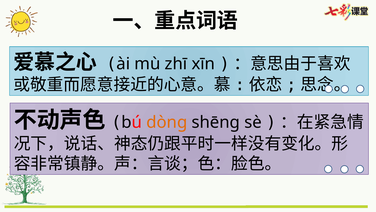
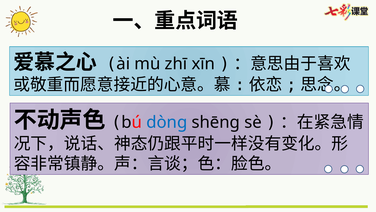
dòng colour: orange -> blue (167, 122)
